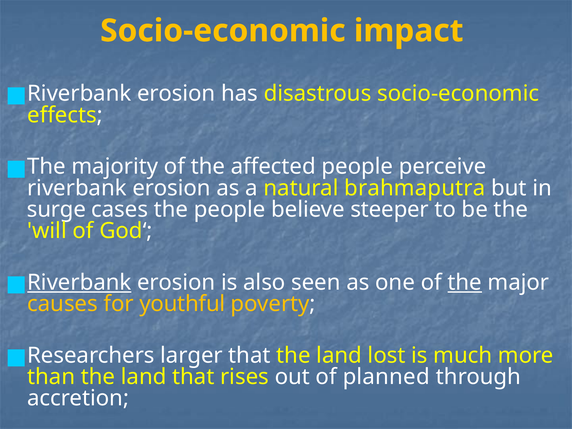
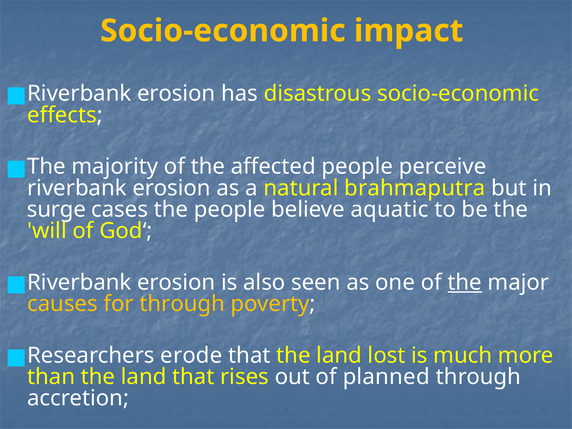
steeper: steeper -> aquatic (389, 209)
Riverbank underline: present -> none (79, 282)
for youthful: youthful -> through (182, 304)
larger: larger -> erode (191, 355)
